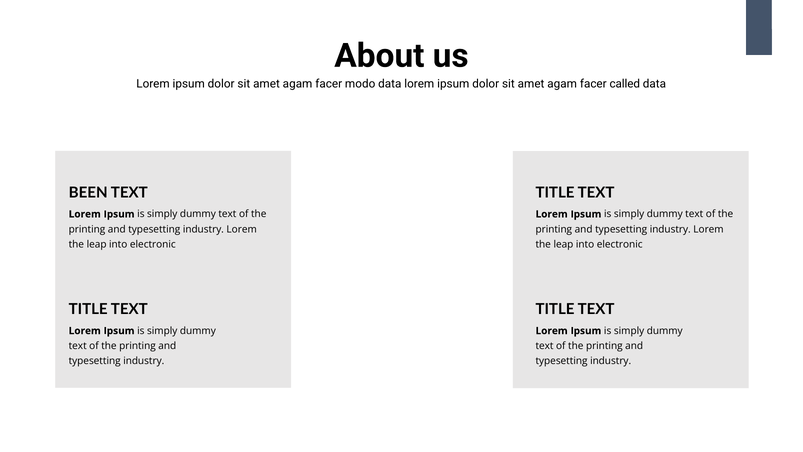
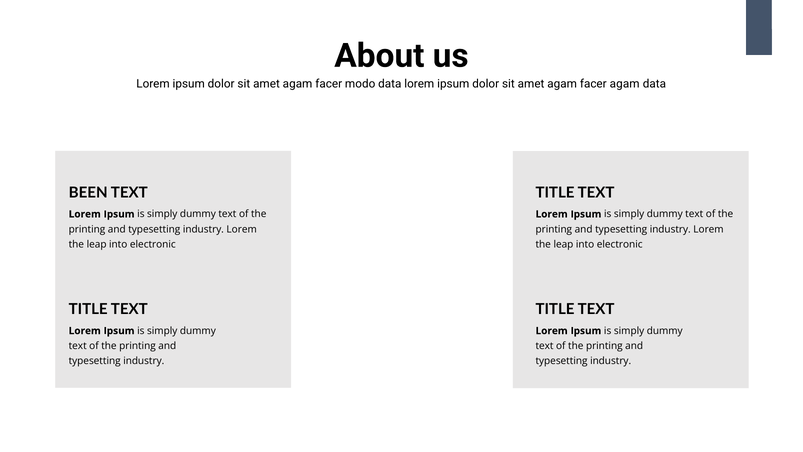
facer called: called -> agam (625, 84)
